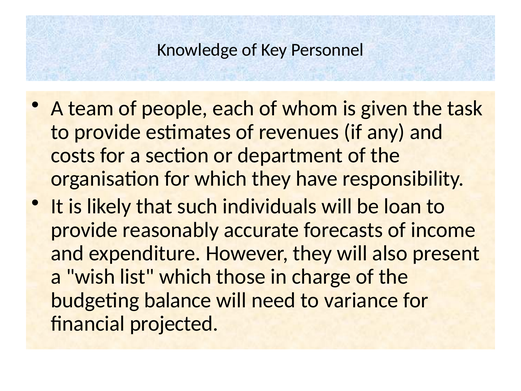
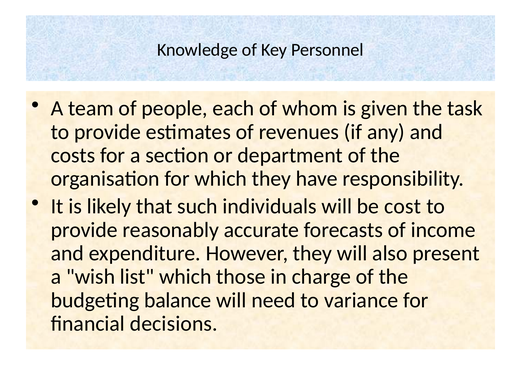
loan: loan -> cost (403, 206)
projected: projected -> decisions (174, 323)
